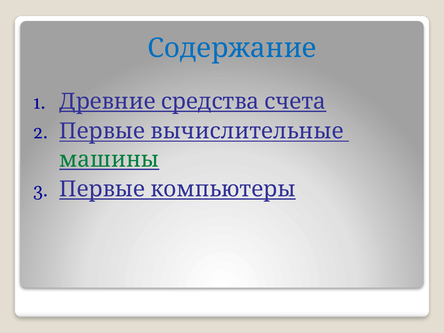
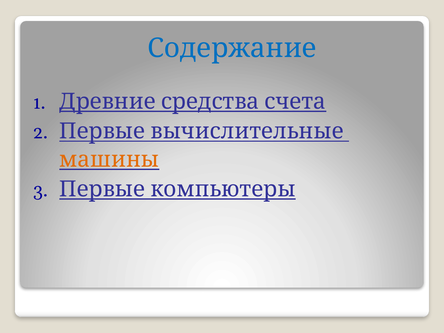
машины colour: green -> orange (109, 159)
